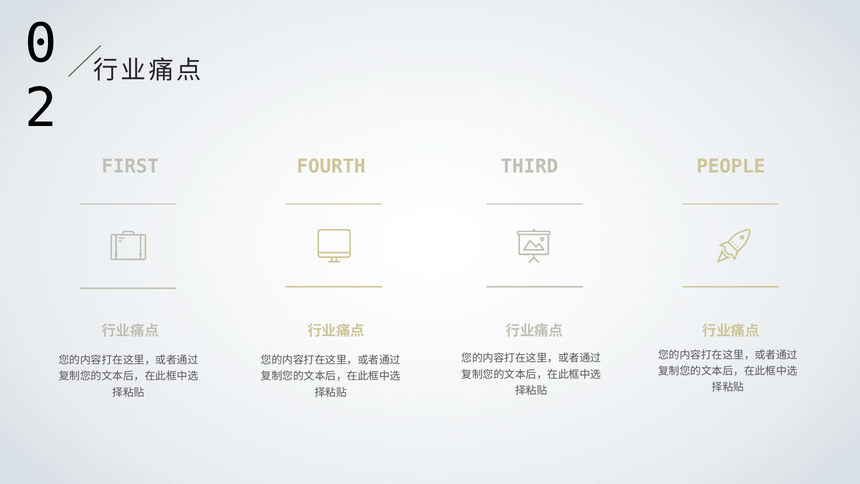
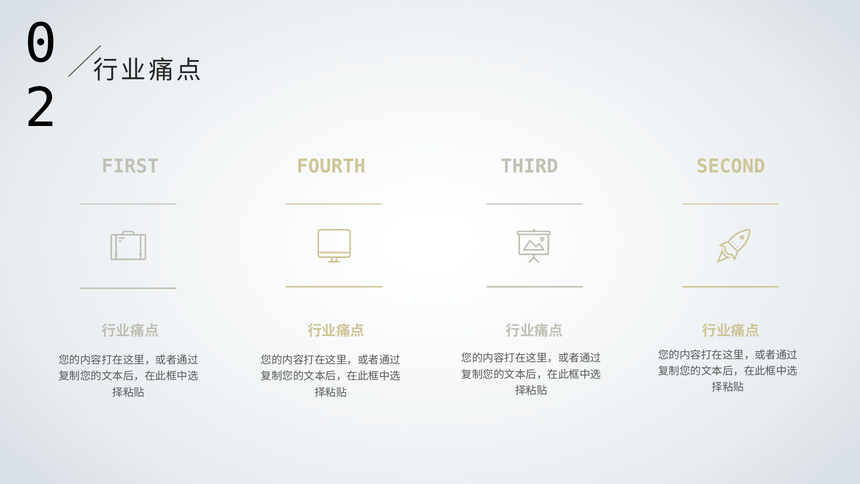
PEOPLE: PEOPLE -> SECOND (731, 167)
